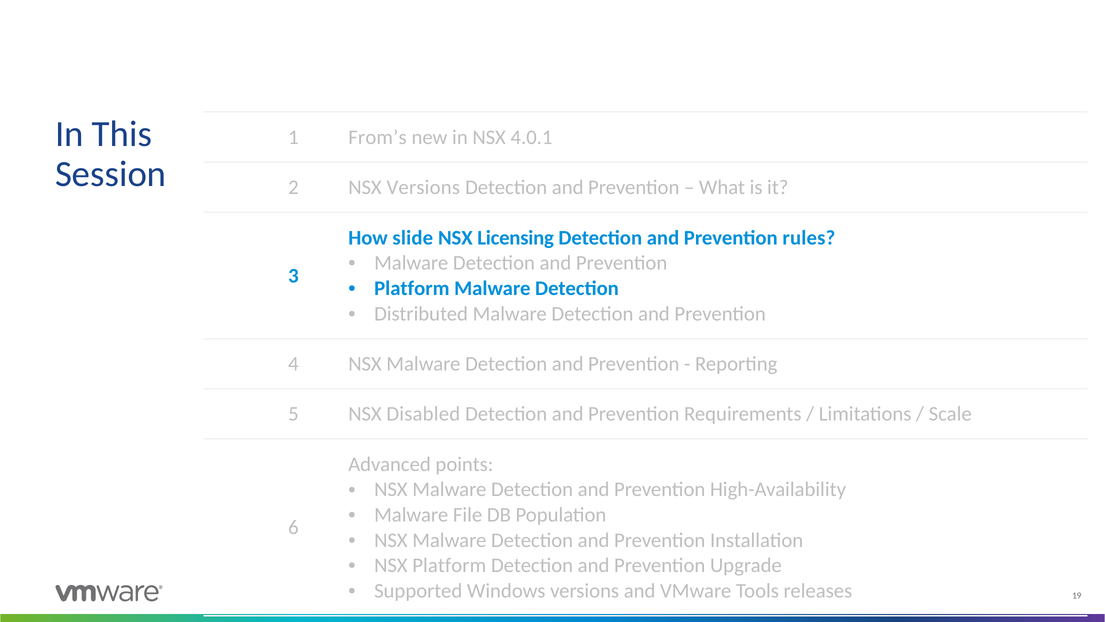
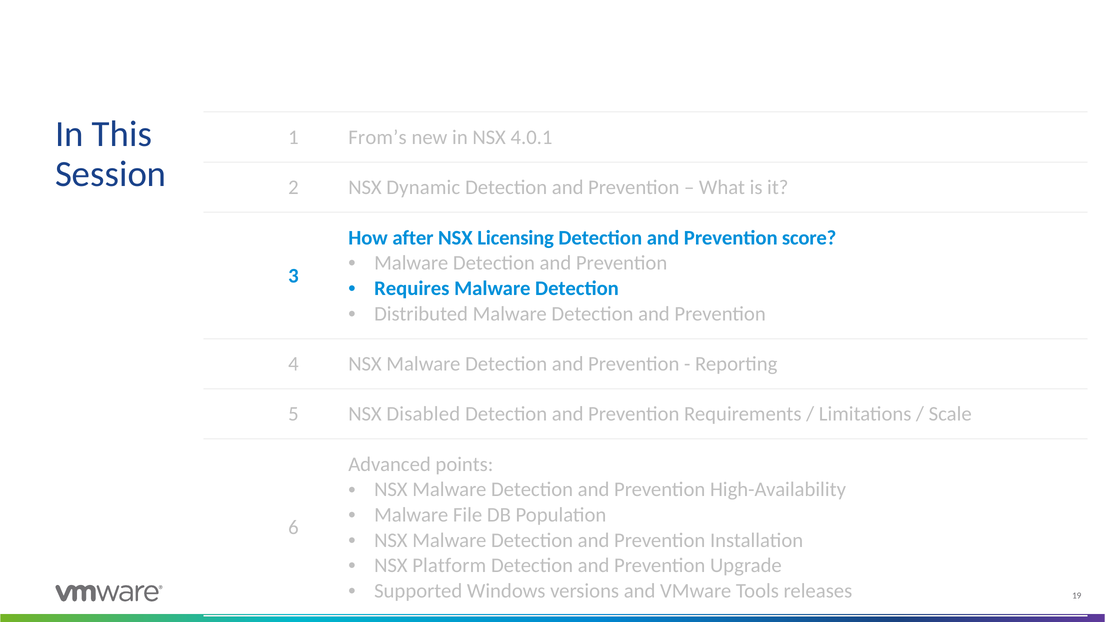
NSX Versions: Versions -> Dynamic (423, 187)
slide: slide -> after (413, 238)
rules: rules -> score (809, 238)
Platform: Platform -> Requires (412, 288)
